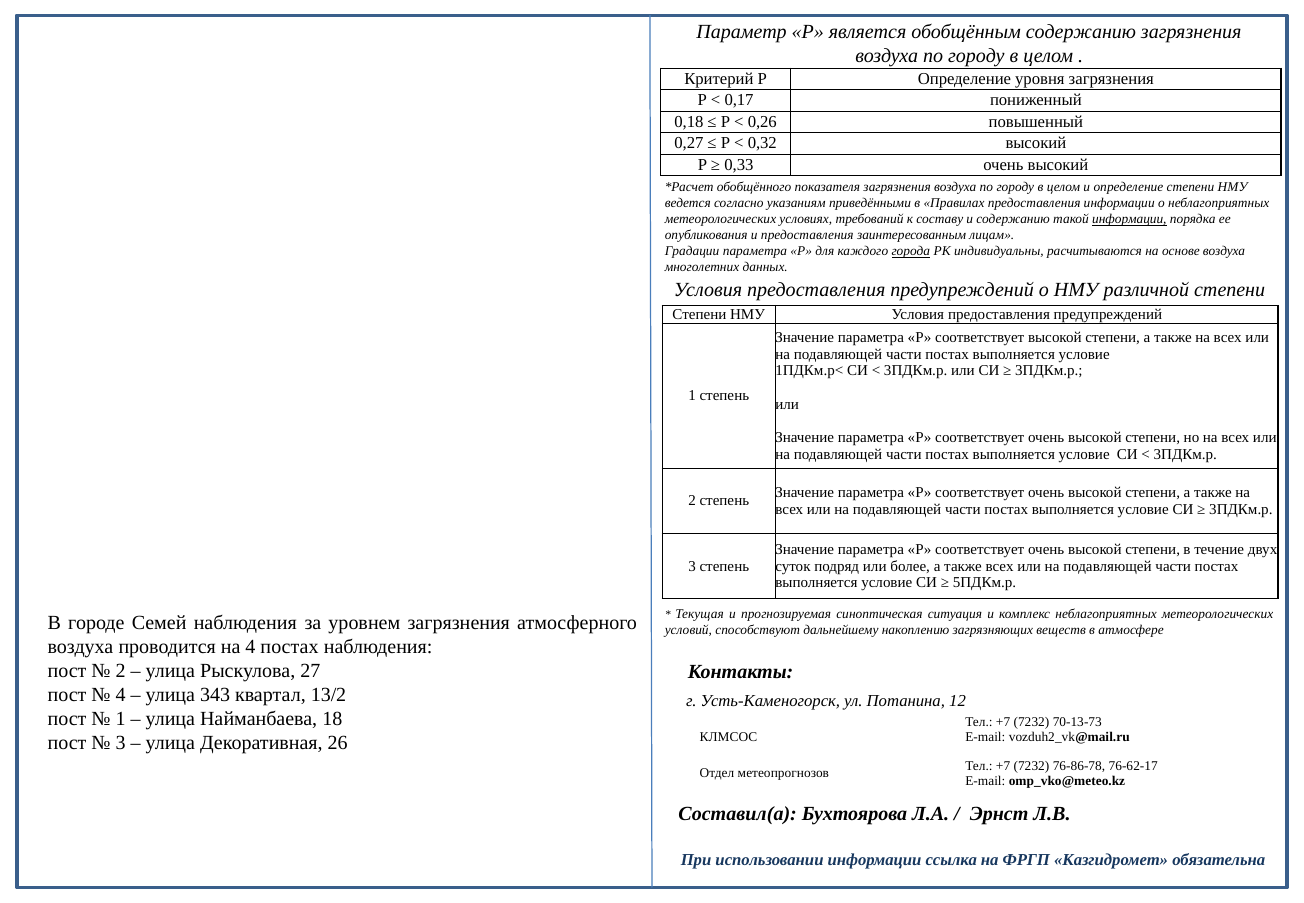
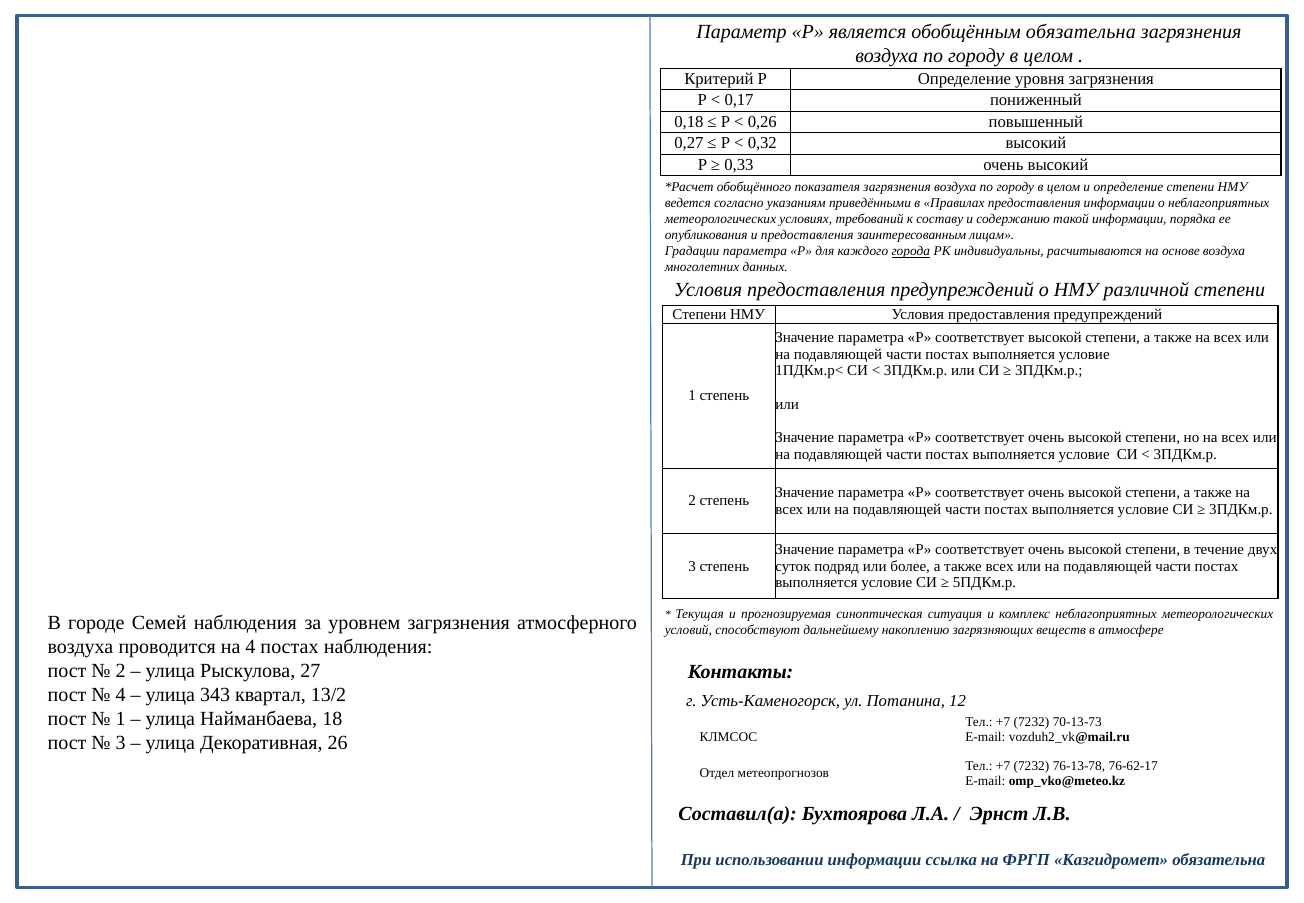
обобщённым содержанию: содержанию -> обязательна (1081, 31)
информации underline: present -> none (1129, 219)
76-86-78: 76-86-78 -> 76-13-78 (1079, 766)
